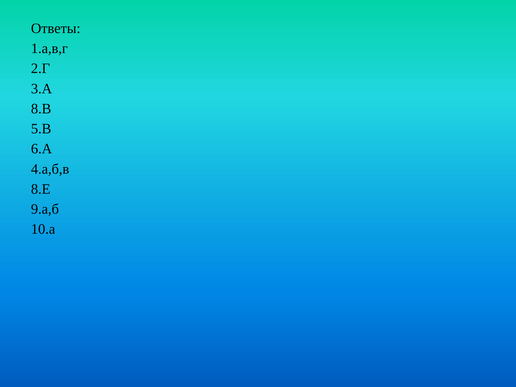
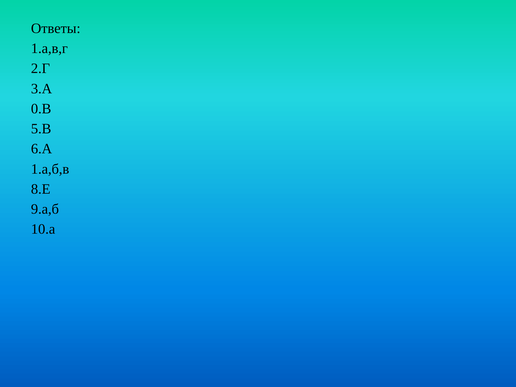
8.В: 8.В -> 0.В (41, 109)
4.а,б,в: 4.а,б,в -> 1.а,б,в (50, 169)
